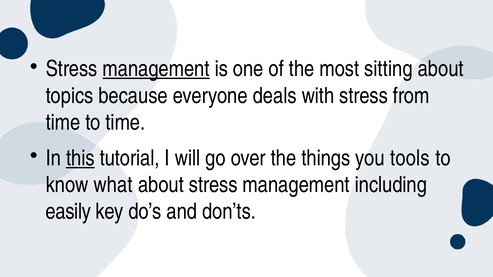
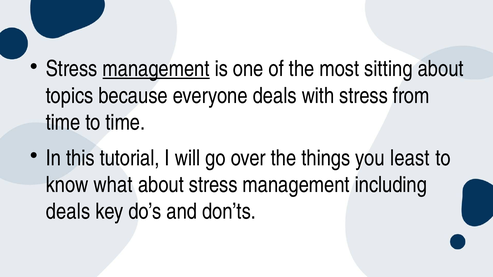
this underline: present -> none (80, 158)
tools: tools -> least (410, 158)
easily: easily -> deals (68, 212)
